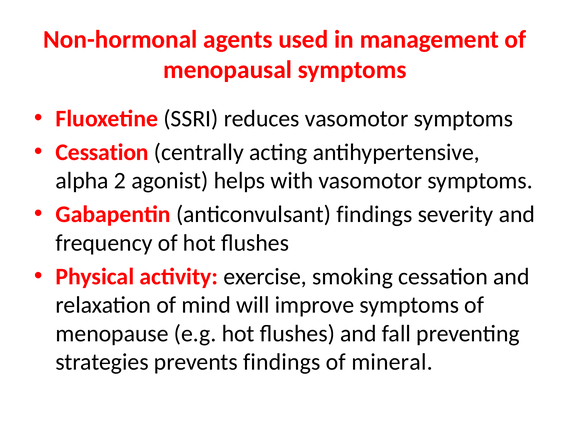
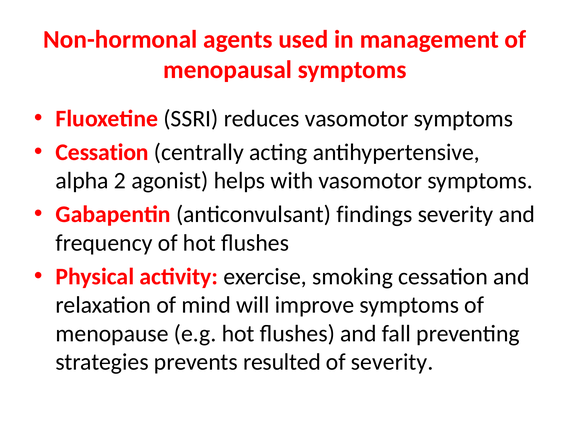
prevents findings: findings -> resulted (282, 362)
of mineral: mineral -> severity (392, 362)
